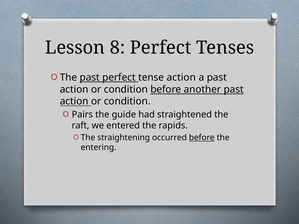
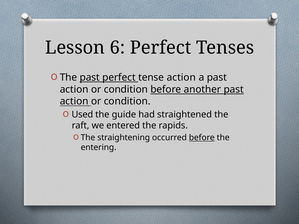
8: 8 -> 6 (117, 48)
Pairs: Pairs -> Used (82, 115)
